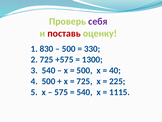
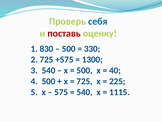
себя colour: purple -> blue (98, 21)
